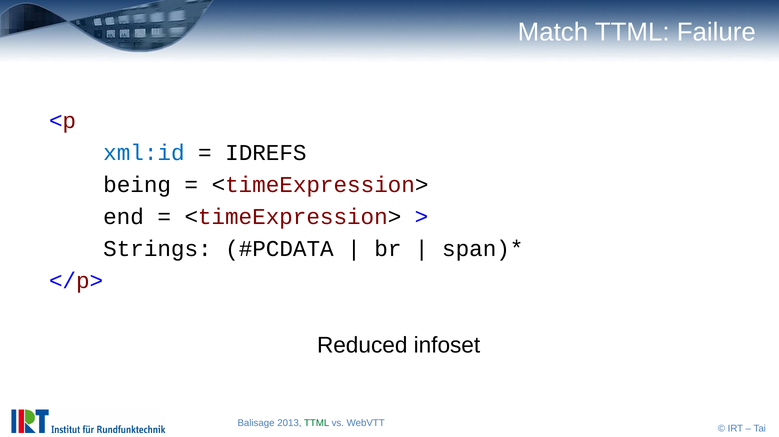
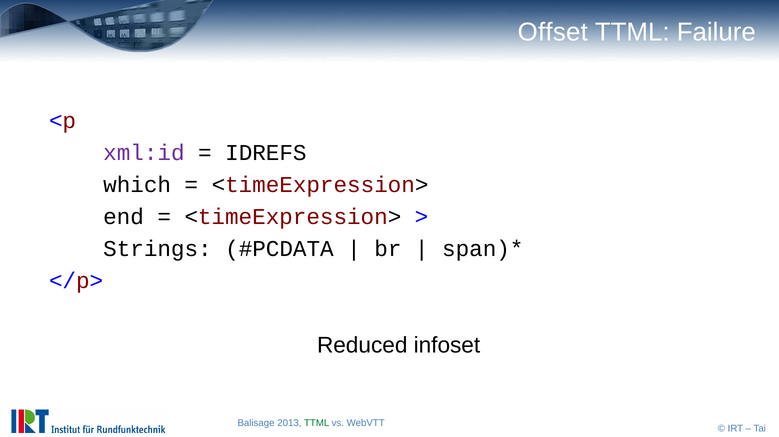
Match: Match -> Offset (553, 32)
xml:id colour: blue -> purple (144, 153)
being: being -> which (137, 185)
